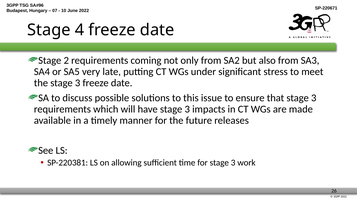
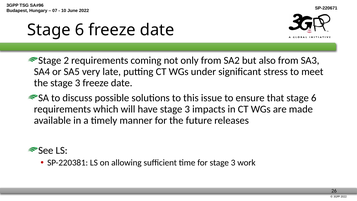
4: 4 -> 6 (79, 30)
that stage 3: 3 -> 6 (314, 98)
